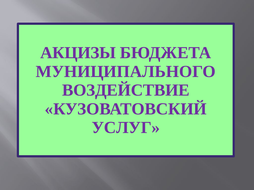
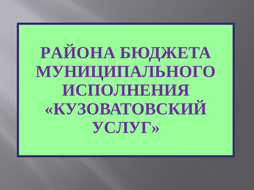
АКЦИЗЫ: АКЦИЗЫ -> РАЙОНА (78, 53)
ВОЗДЕЙСТВИЕ: ВОЗДЕЙСТВИЕ -> ИСПОЛНЕНИЯ (126, 90)
